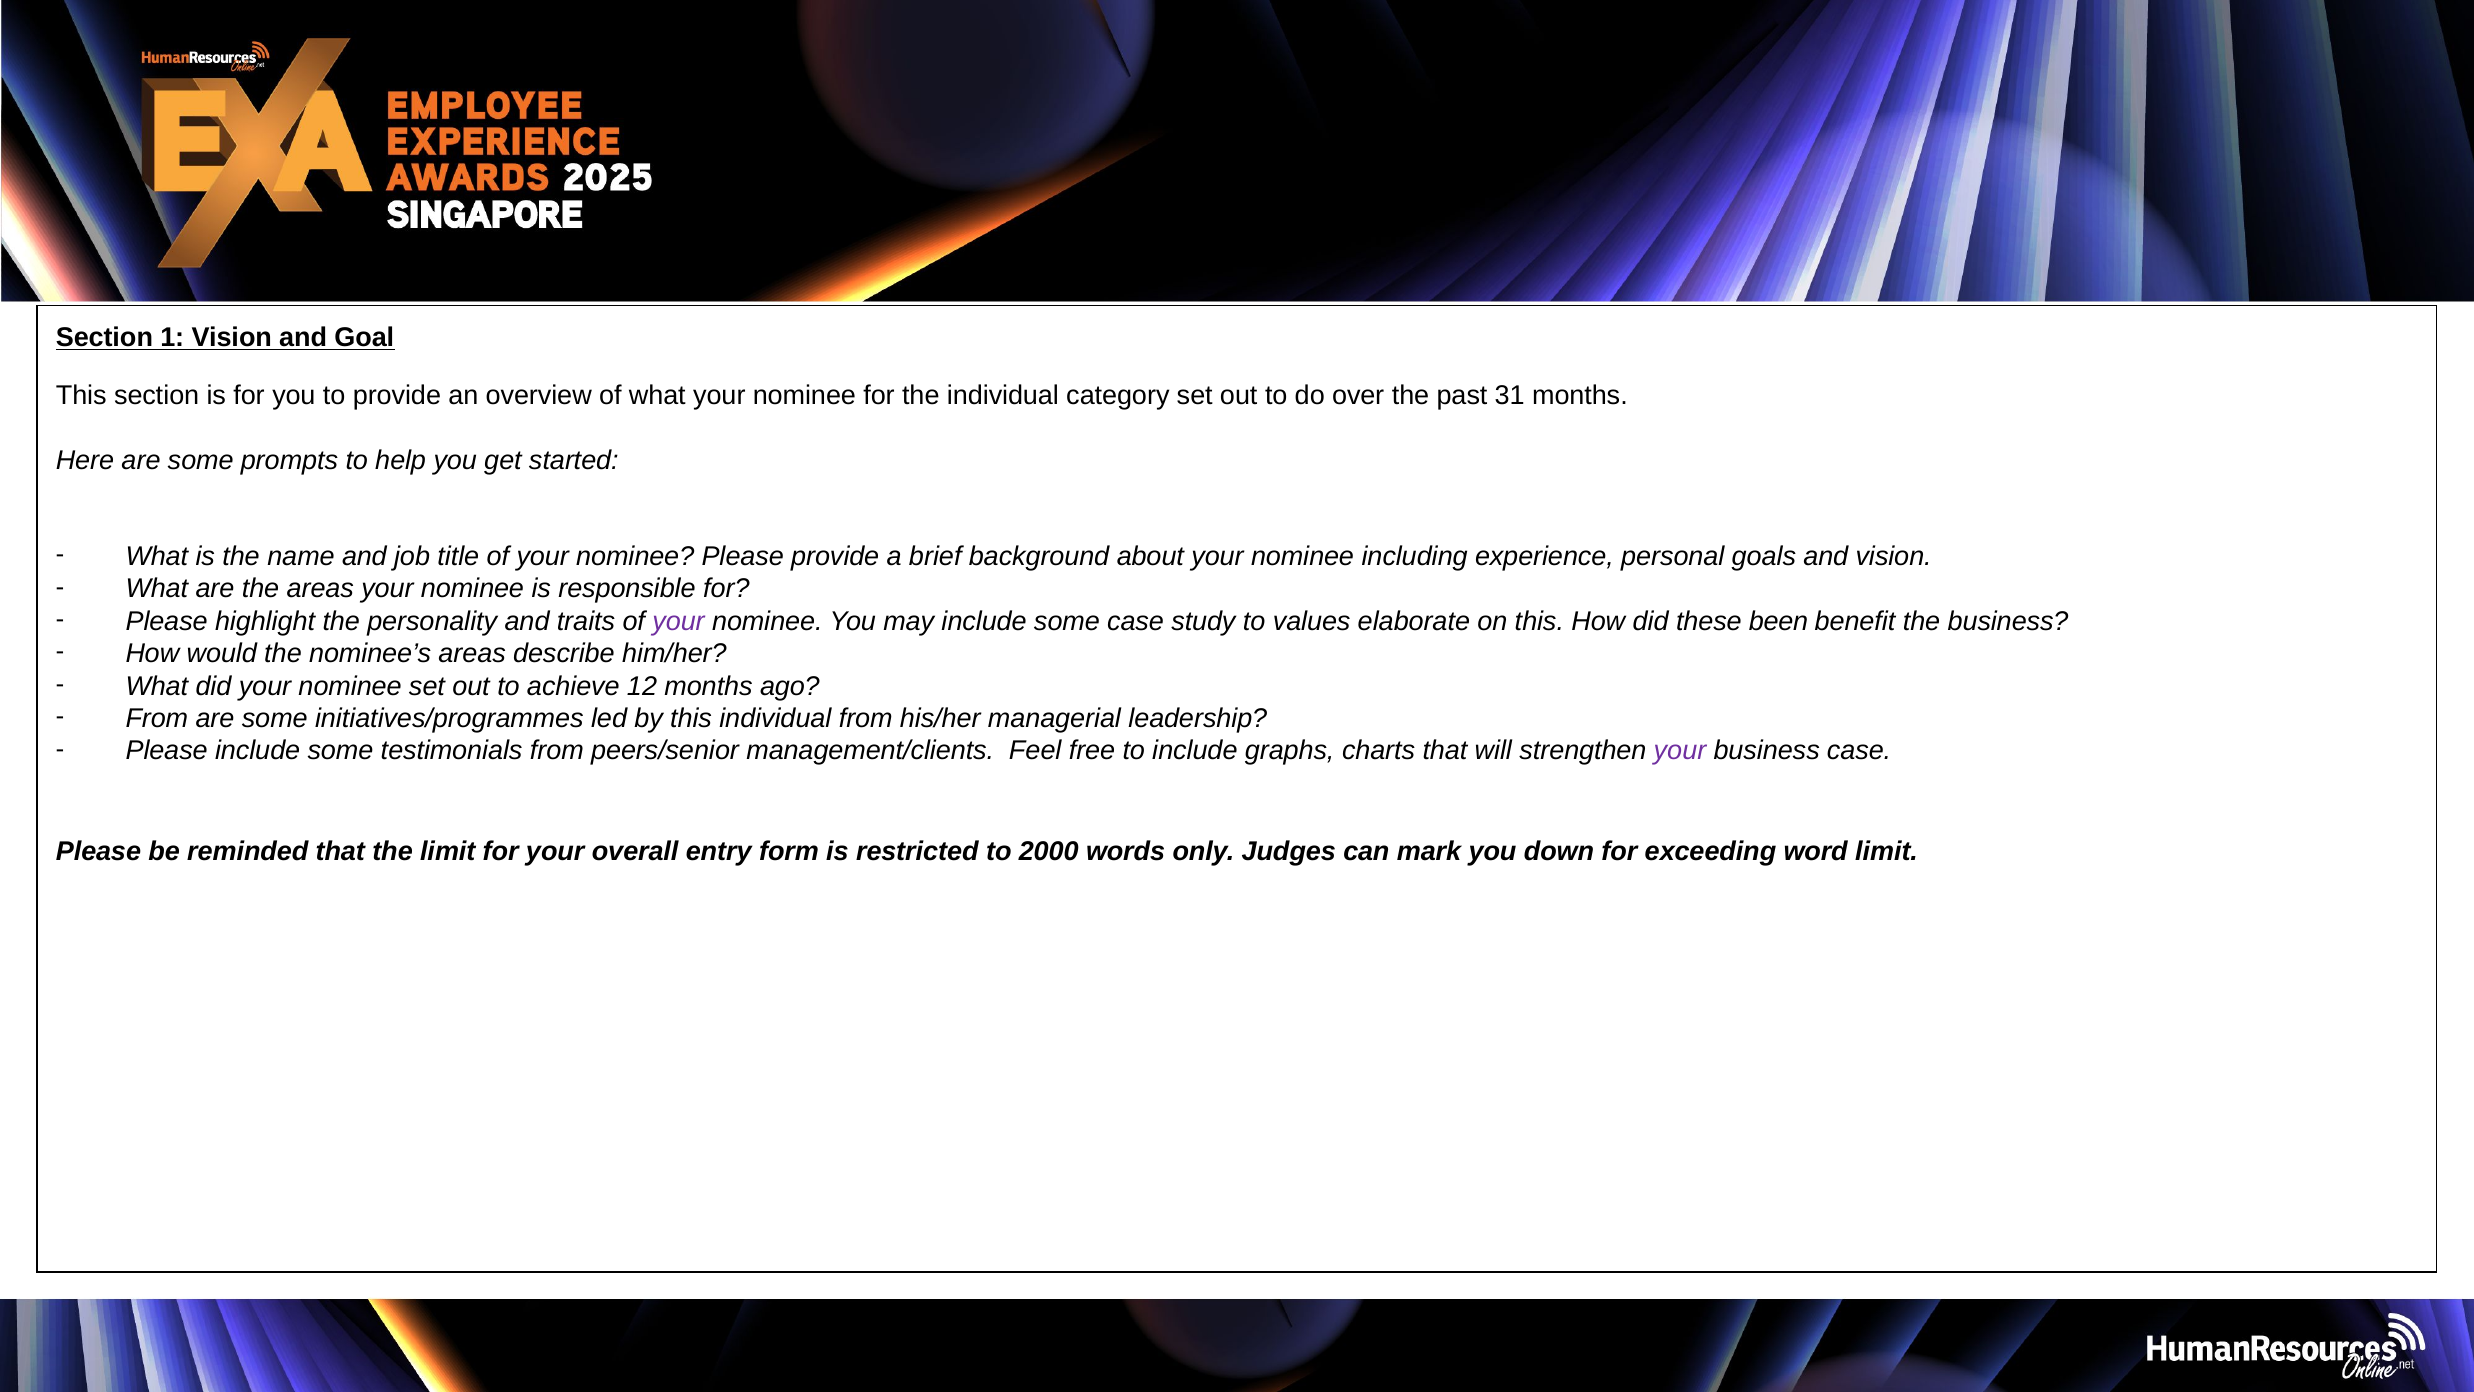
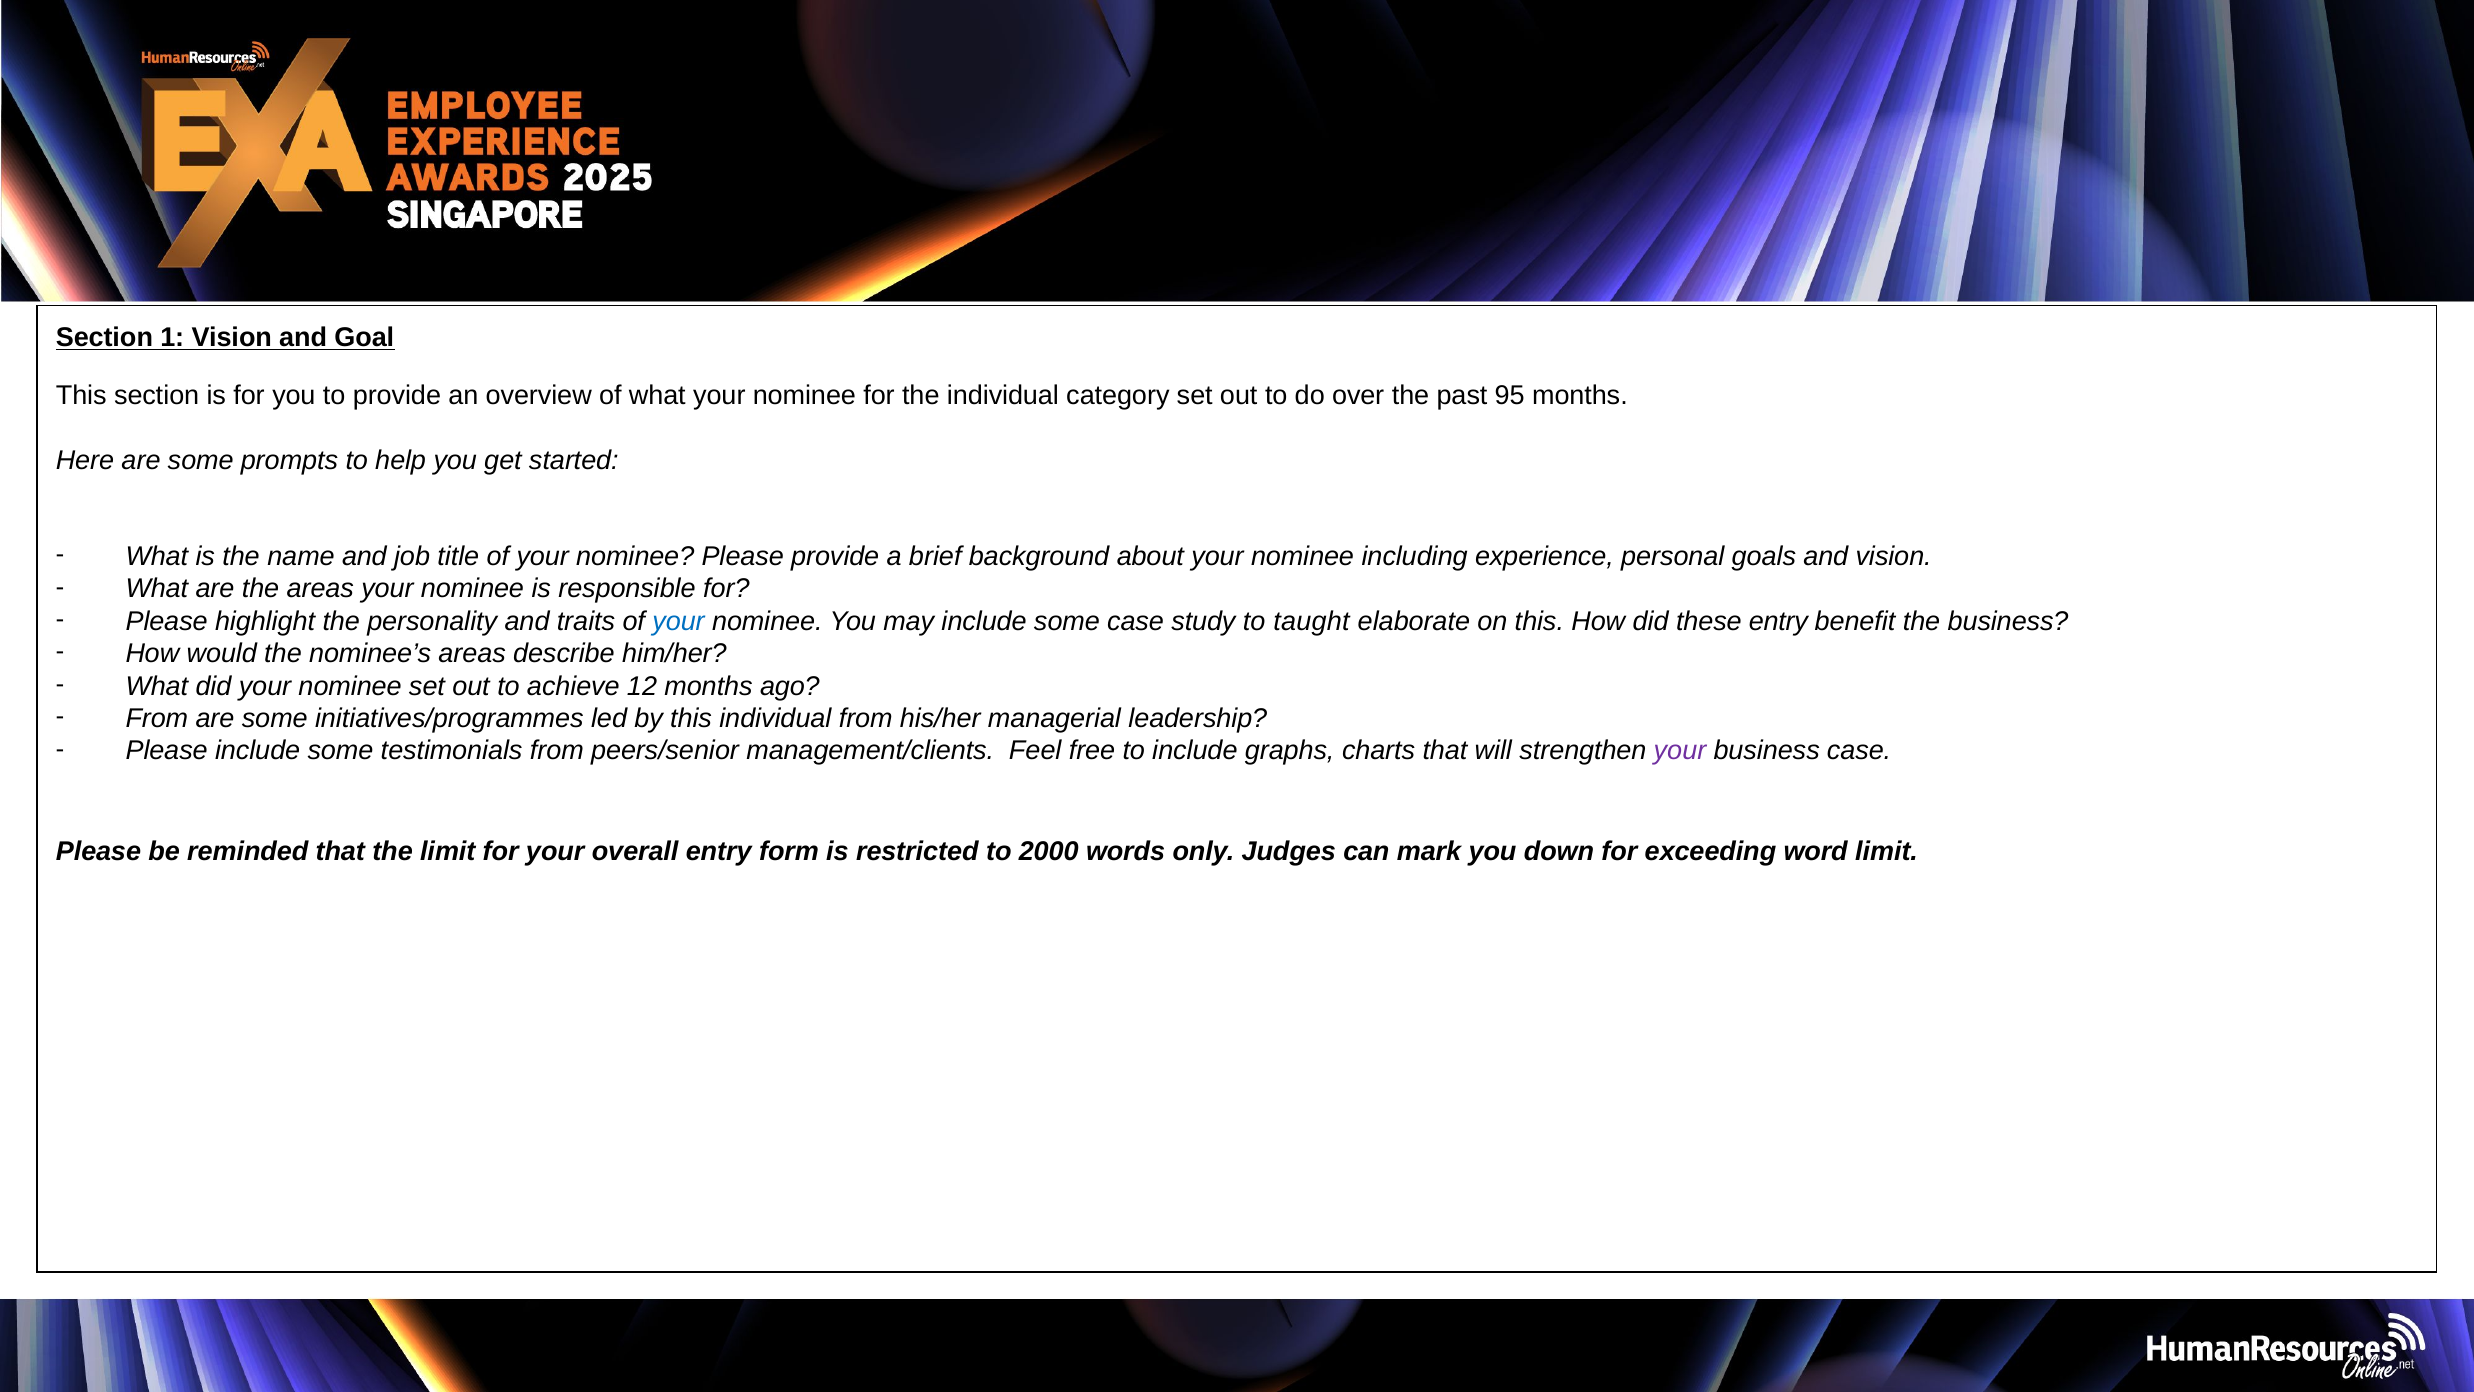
31: 31 -> 95 (1510, 396)
your colour: purple -> blue (679, 621)
values: values -> taught (1311, 621)
these been: been -> entry (1778, 621)
